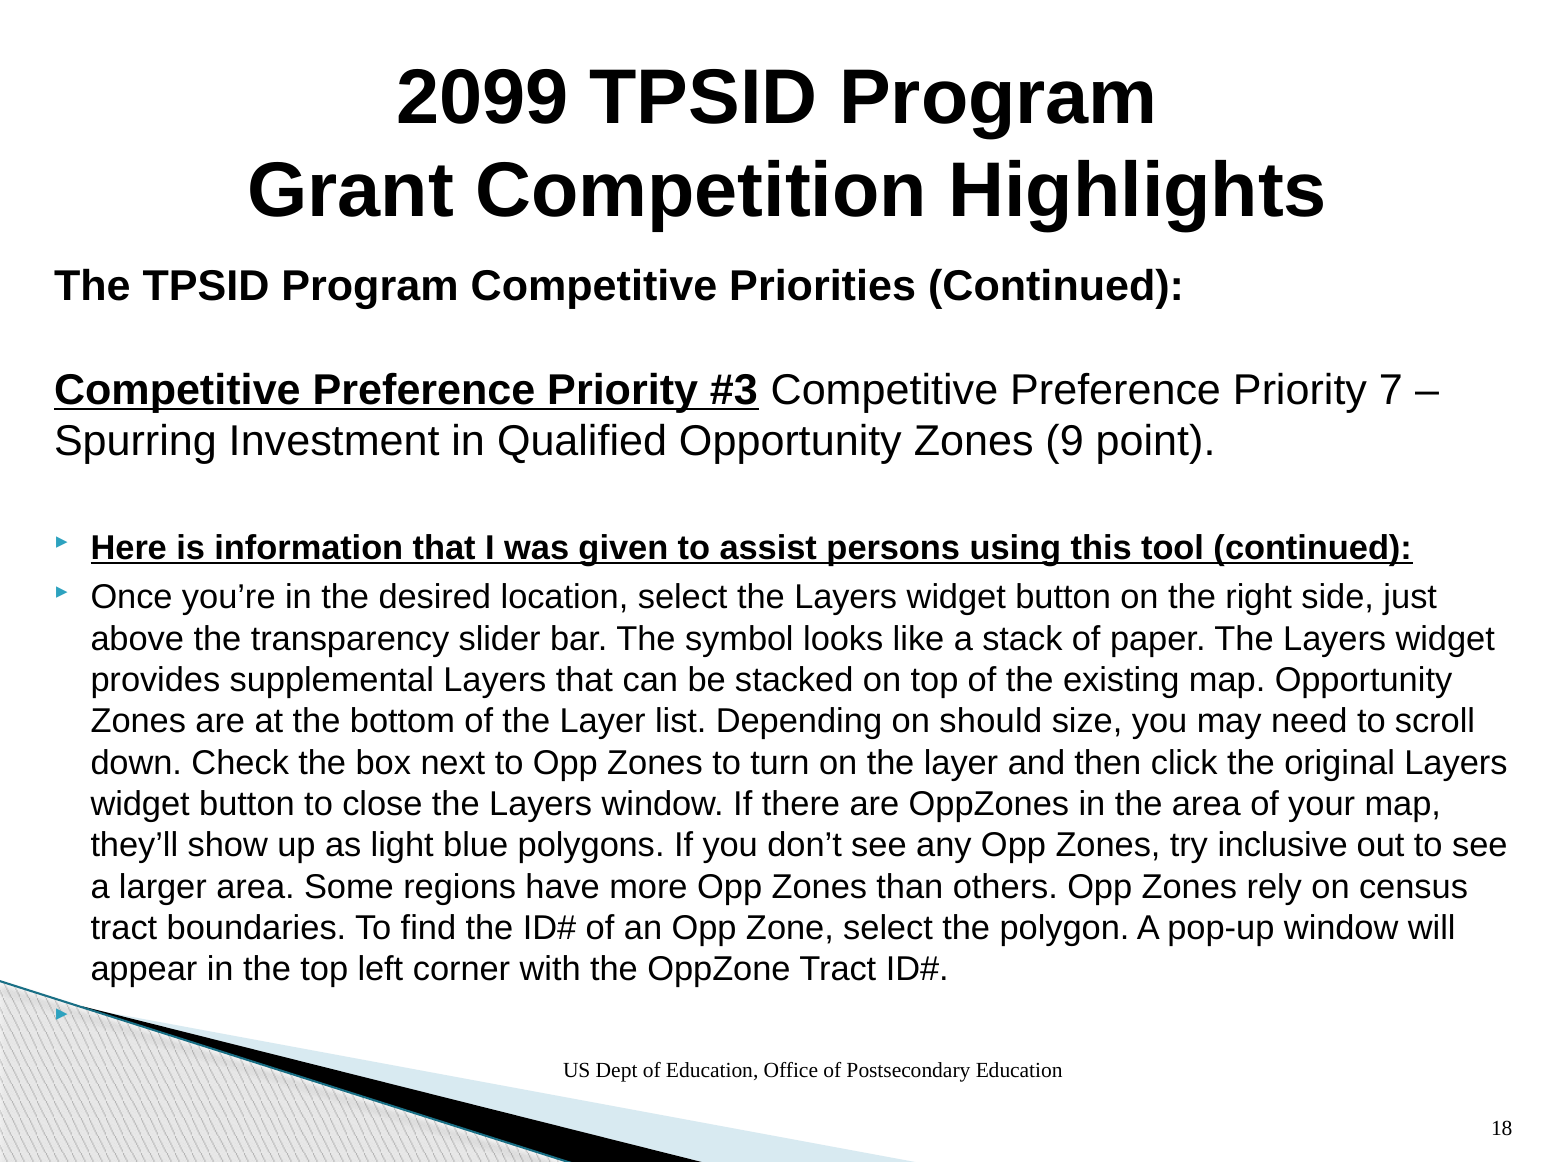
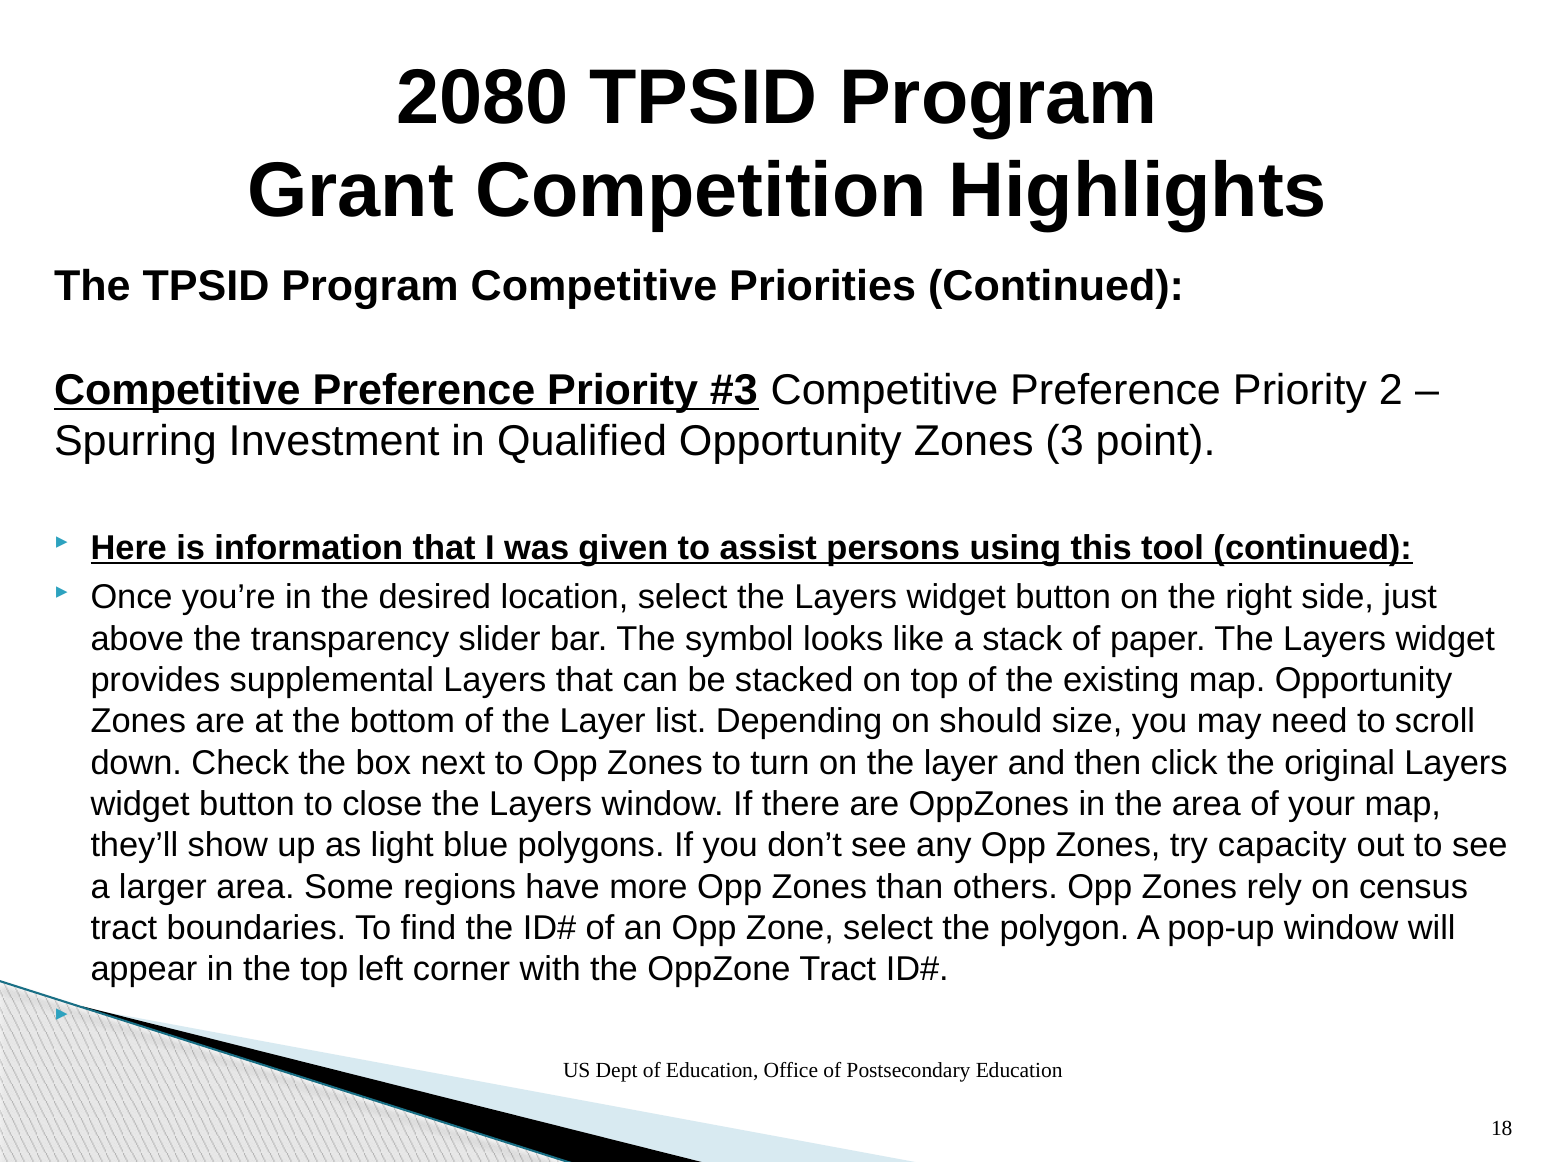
2099: 2099 -> 2080 (482, 98)
7: 7 -> 2 (1391, 390)
9: 9 -> 3 (1065, 442)
inclusive: inclusive -> capacity (1282, 846)
